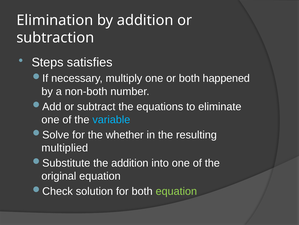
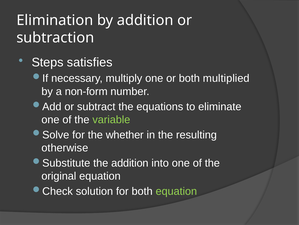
happened: happened -> multiplied (226, 78)
non-both: non-both -> non-form (86, 91)
variable colour: light blue -> light green (111, 119)
multiplied: multiplied -> otherwise (65, 147)
